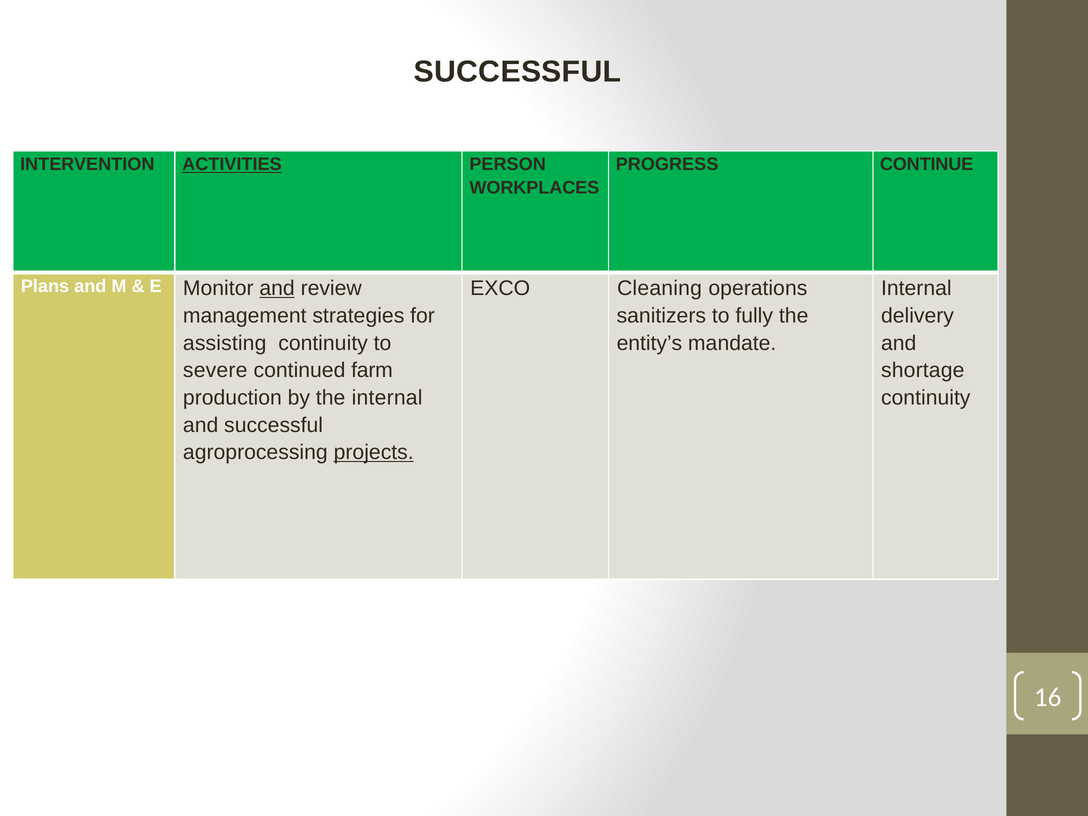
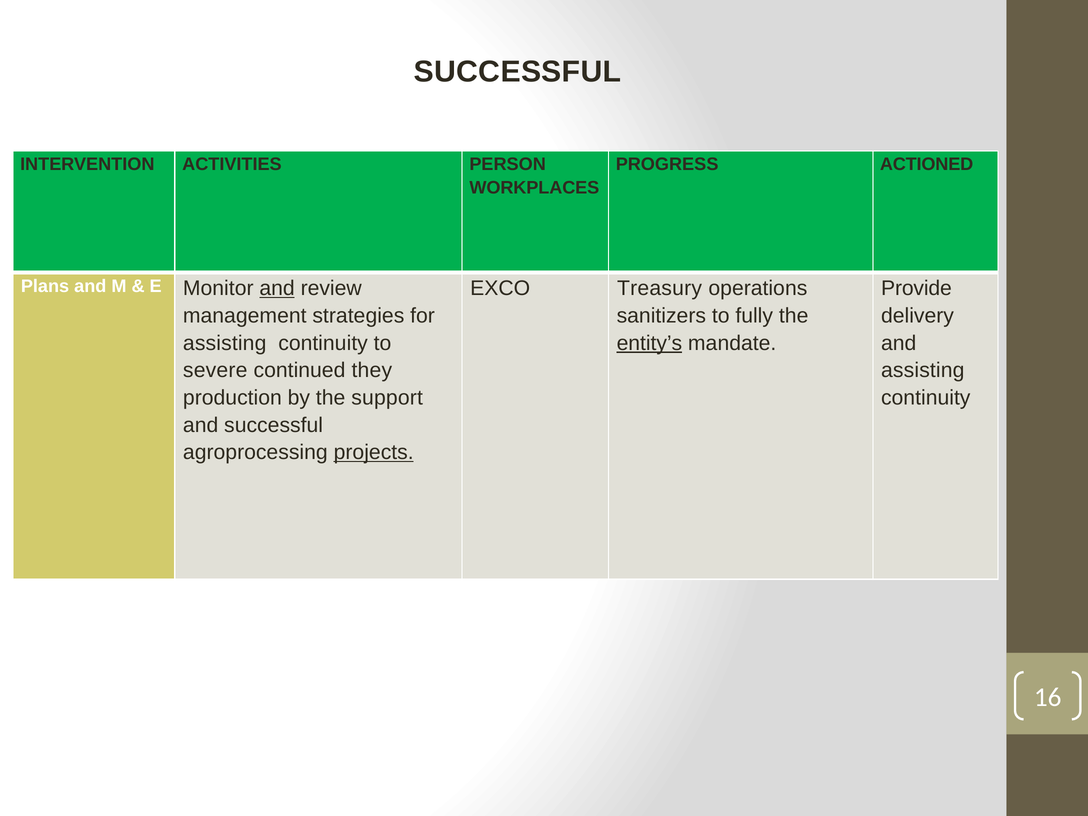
ACTIVITIES underline: present -> none (232, 165)
CONTINUE: CONTINUE -> ACTIONED (927, 165)
Cleaning: Cleaning -> Treasury (659, 288)
Internal: Internal -> Provide (916, 288)
entity’s underline: none -> present (649, 343)
farm: farm -> they (372, 370)
shortage: shortage -> assisting (923, 370)
the internal: internal -> support (387, 398)
